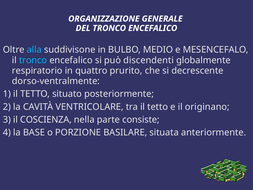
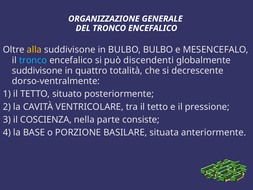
alla colour: light blue -> yellow (34, 50)
BULBO MEDIO: MEDIO -> BULBO (158, 50)
respiratorio: respiratorio -> suddivisone (37, 71)
prurito: prurito -> totalità (126, 71)
originano: originano -> pressione (207, 107)
